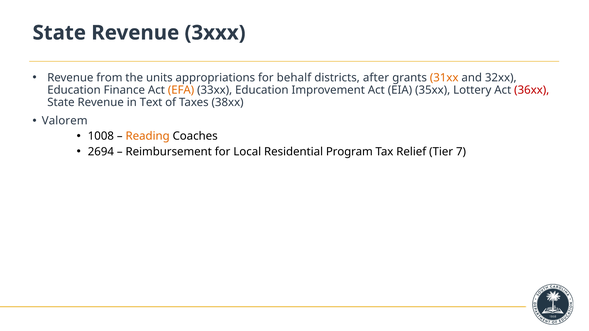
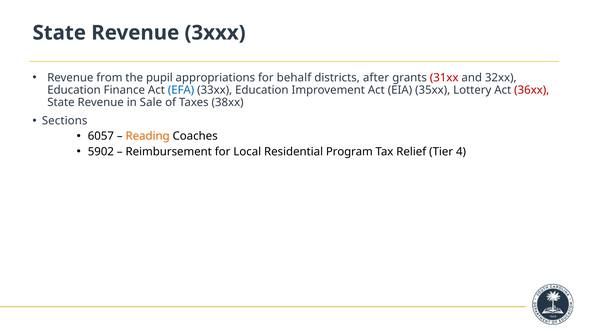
units: units -> pupil (159, 78)
31xx colour: orange -> red (444, 78)
EFA colour: orange -> blue (181, 90)
Text: Text -> Sale (151, 102)
Valorem: Valorem -> Sections (65, 121)
1008: 1008 -> 6057 (101, 136)
2694: 2694 -> 5902 (101, 152)
7: 7 -> 4 (461, 152)
